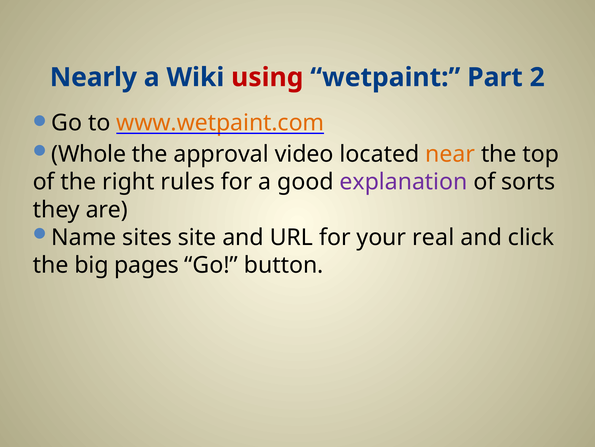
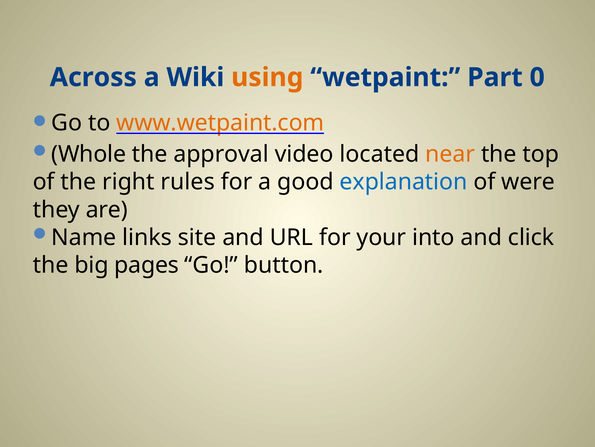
Nearly: Nearly -> Across (93, 77)
using colour: red -> orange (267, 77)
2: 2 -> 0 (537, 77)
explanation colour: purple -> blue (404, 182)
sorts: sorts -> were (528, 182)
sites: sites -> links (147, 237)
real: real -> into (433, 237)
